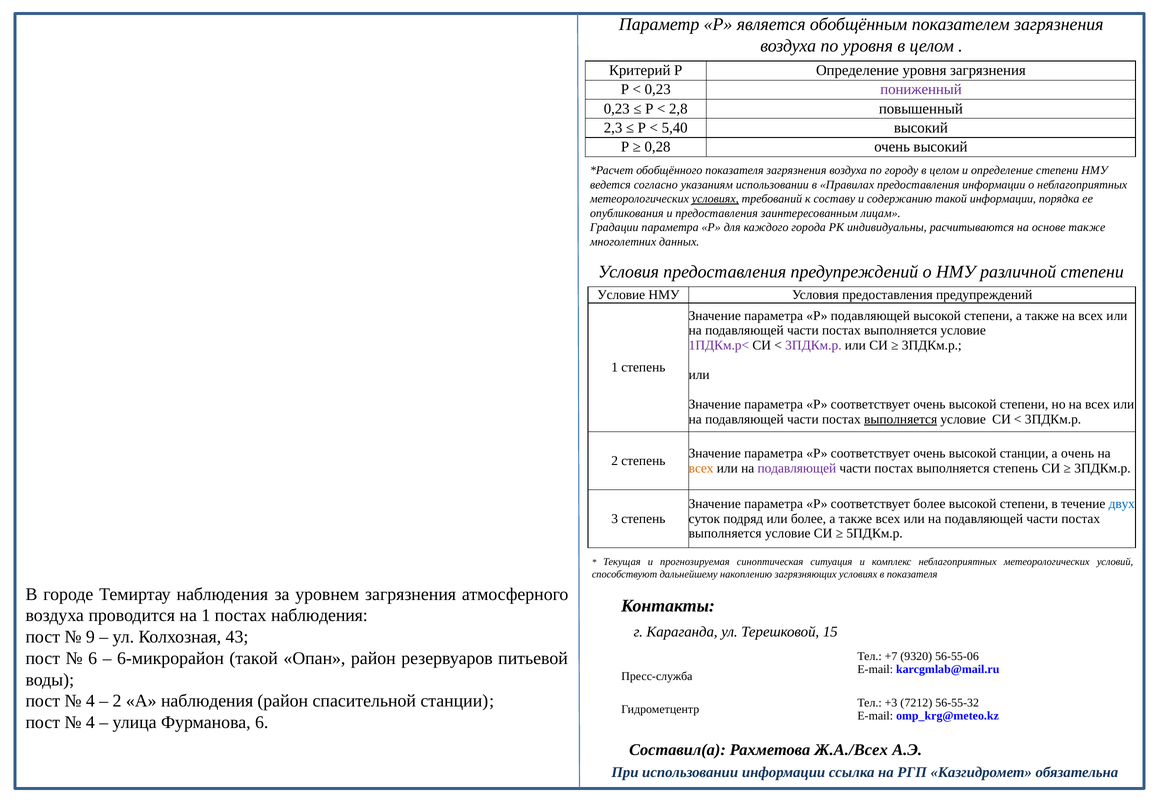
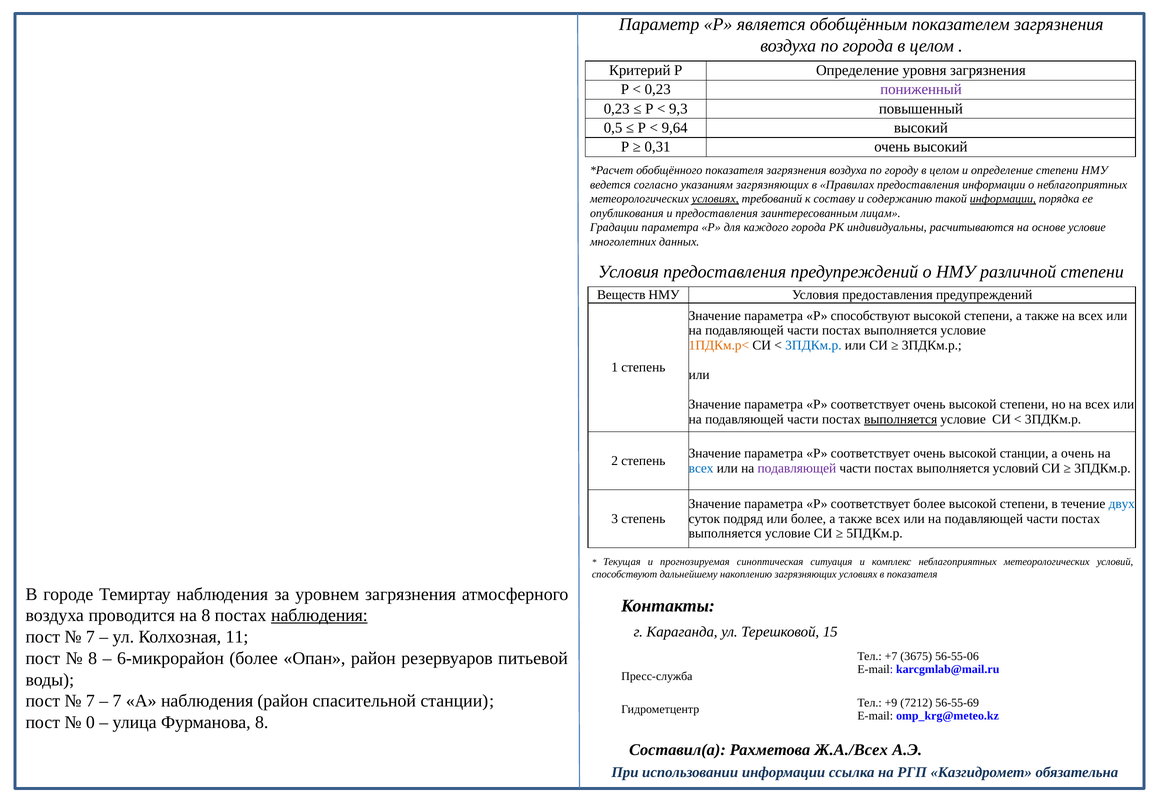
по уровня: уровня -> города (868, 46)
2,8: 2,8 -> 9,3 (678, 109)
2,3: 2,3 -> 0,5 (613, 128)
5,40: 5,40 -> 9,64 (675, 128)
0,28: 0,28 -> 0,31 (658, 147)
указаниям использовании: использовании -> загрязняющих (772, 185)
информации underline: none -> present (1003, 199)
основе также: также -> условие (1087, 228)
Условие: Условие -> Веществ (621, 295)
Р подавляющей: подавляющей -> способствуют (870, 316)
1ПДКм.р< colour: purple -> orange (719, 345)
3ПДКм.р colour: purple -> blue (813, 345)
всех colour: orange -> blue (701, 468)
выполняется степень: степень -> условий (1016, 468)
на 1: 1 -> 8 (206, 616)
наблюдения underline: none -> present (319, 616)
9: 9 -> 7 (90, 637)
43: 43 -> 11 (237, 637)
6: 6 -> 8 (93, 659)
6-микрорайон такой: такой -> более (254, 659)
9320: 9320 -> 3675 (916, 657)
4: 4 -> 7 (90, 701)
2: 2 -> 7 (117, 701)
+3: +3 -> +9 (891, 703)
56-55-32: 56-55-32 -> 56-55-69 (957, 703)
4: 4 -> 0 (90, 723)
Фурманова 6: 6 -> 8 (262, 723)
